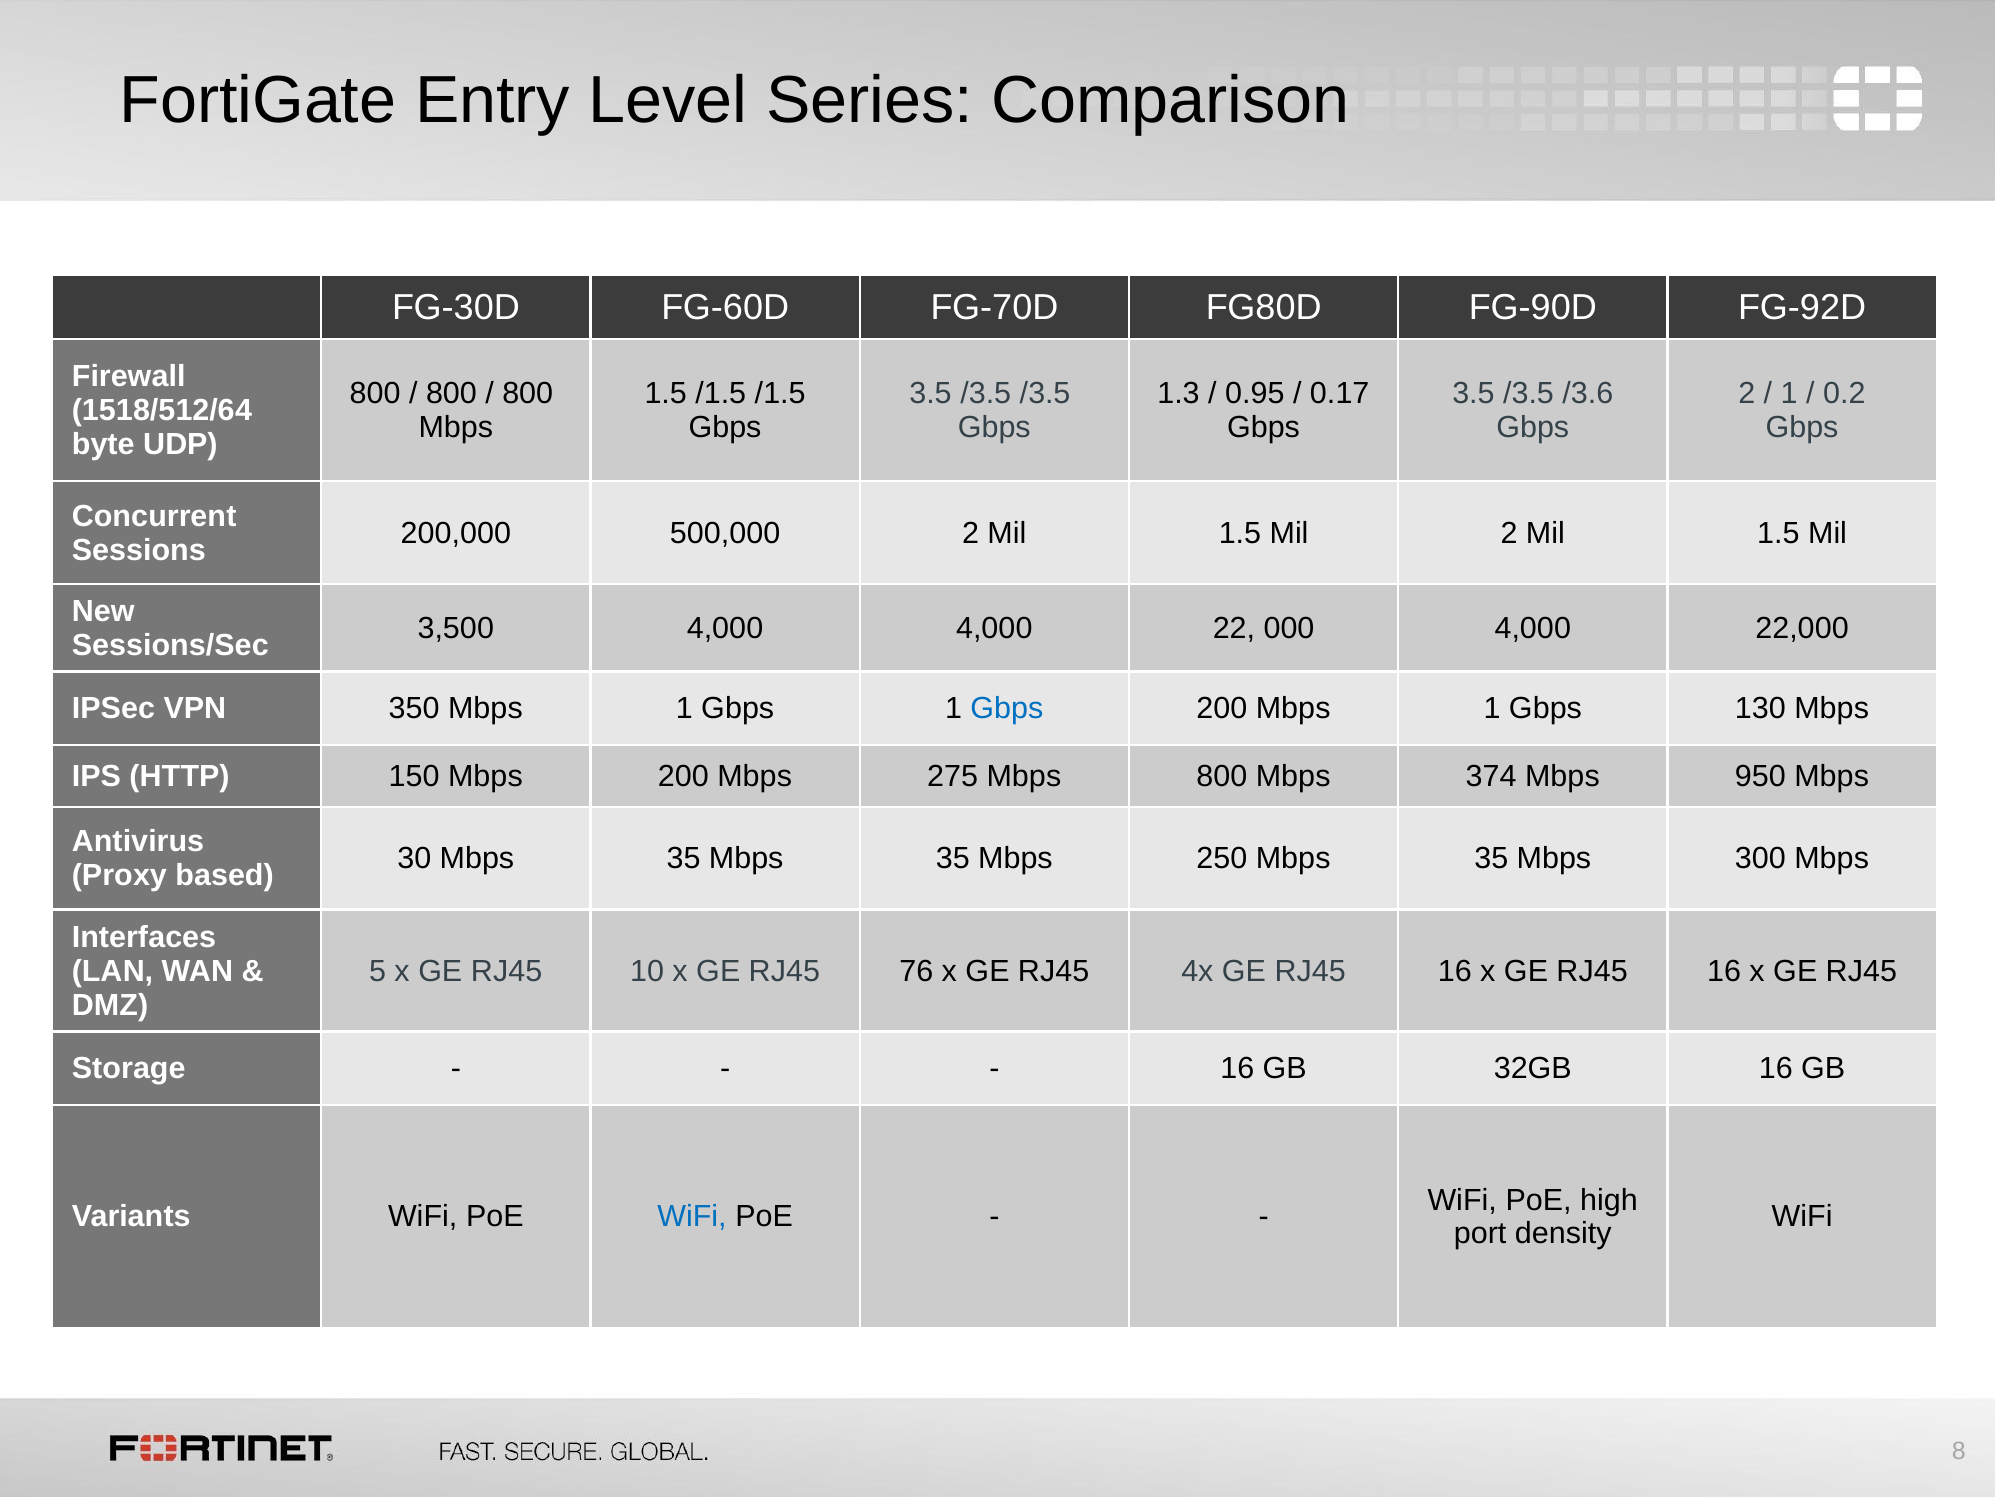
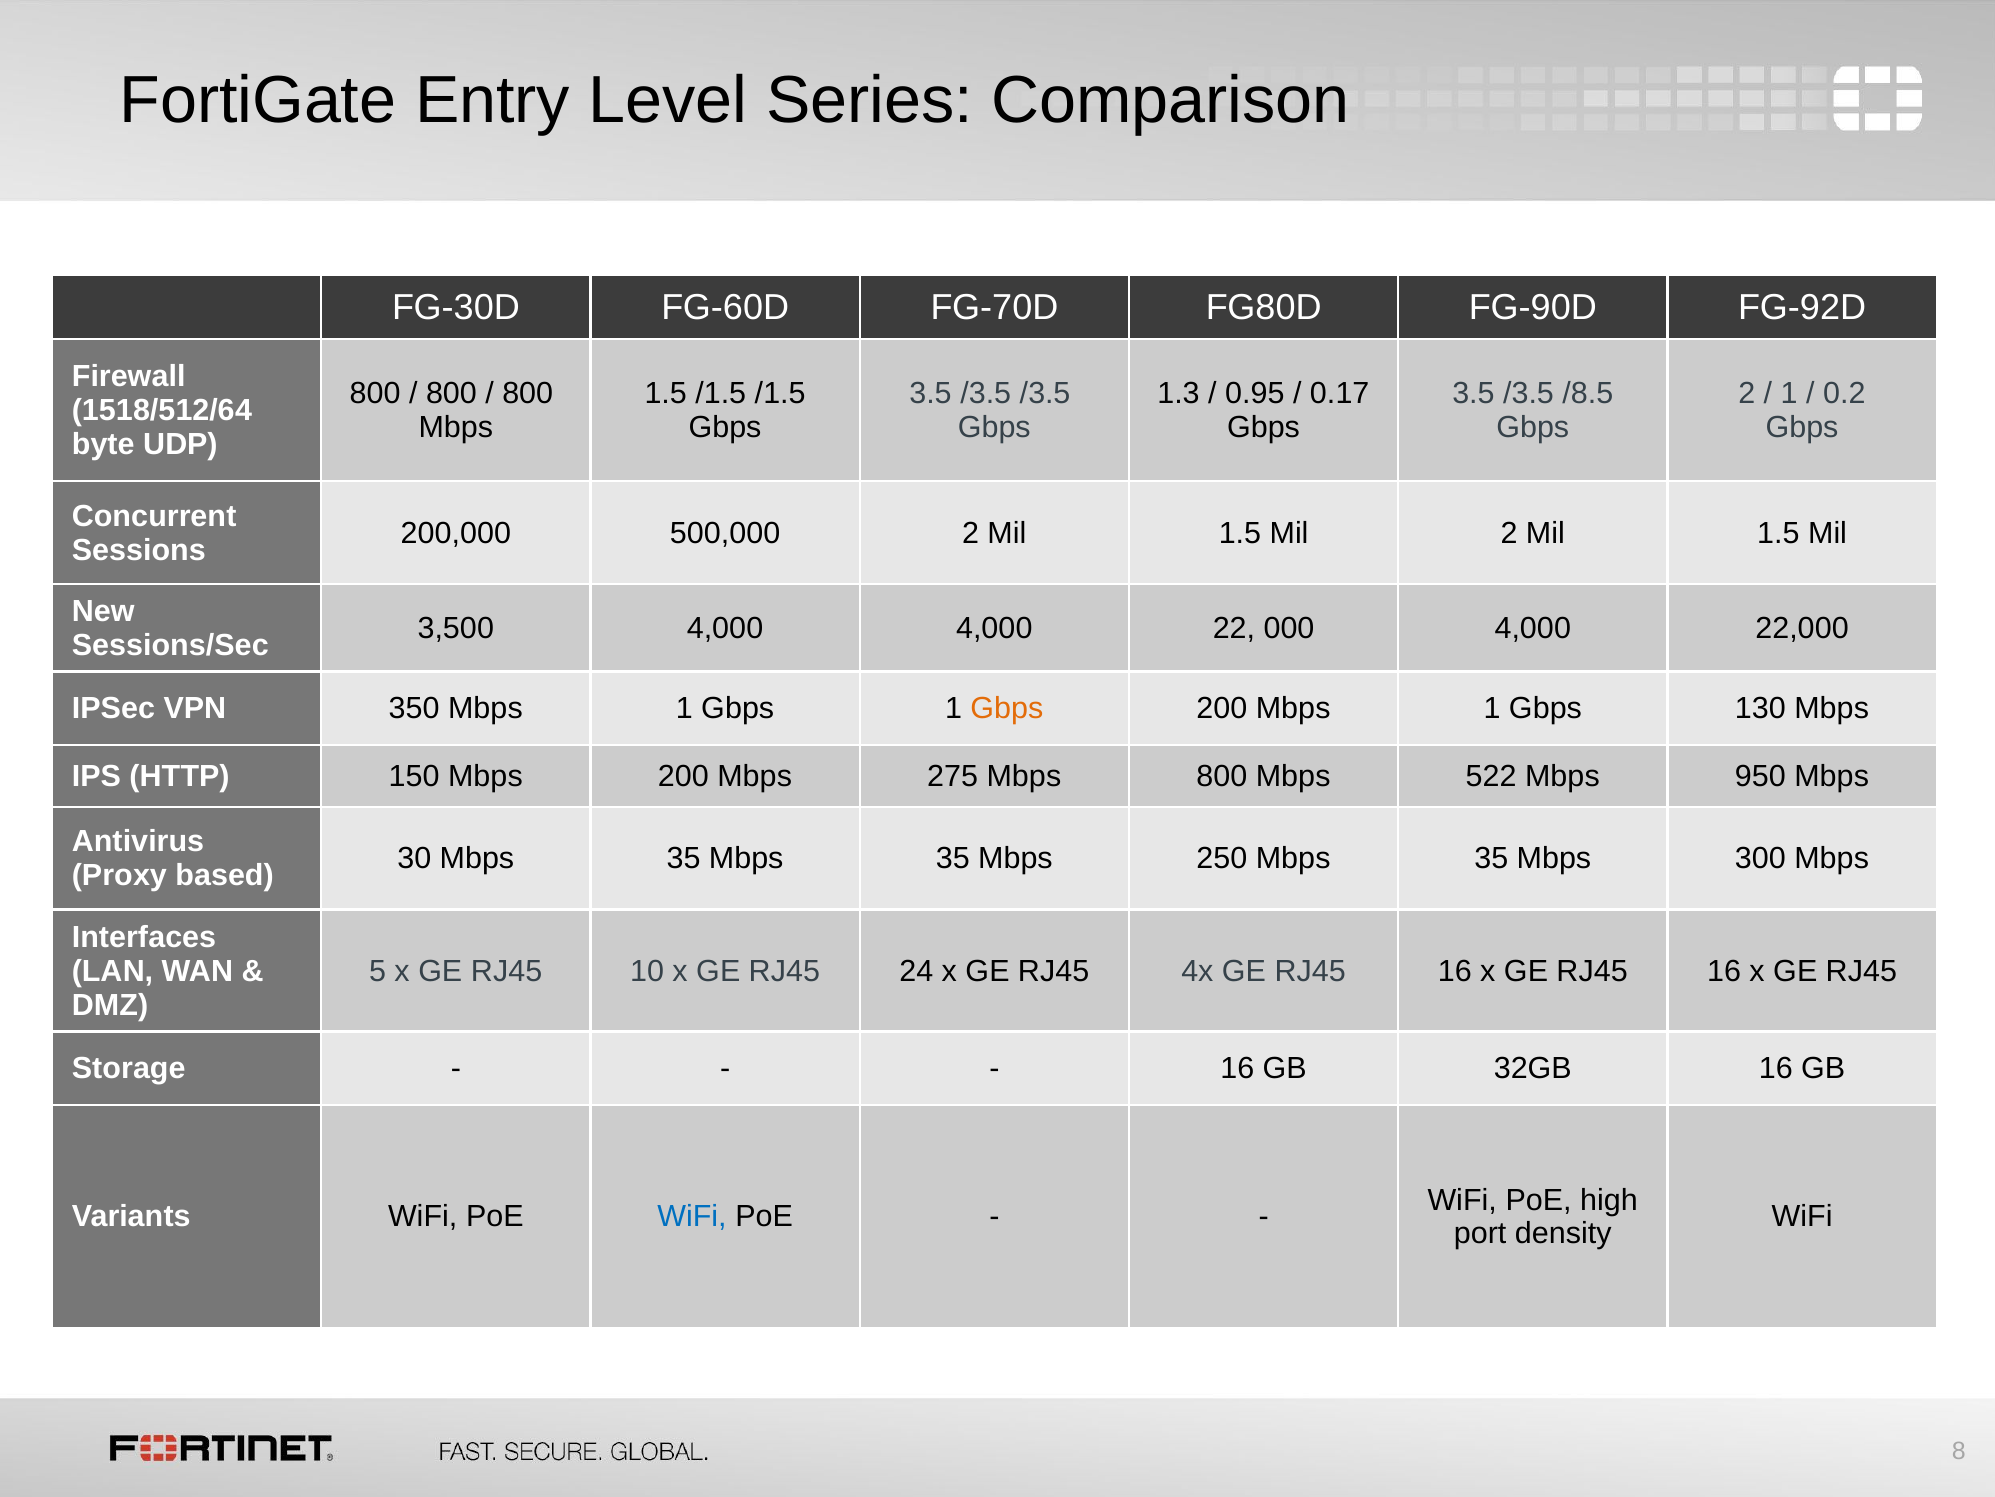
/3.6: /3.6 -> /8.5 (1588, 393)
Gbps colour: blue -> orange (1007, 709)
374: 374 -> 522 (1491, 776)
76: 76 -> 24 (916, 971)
